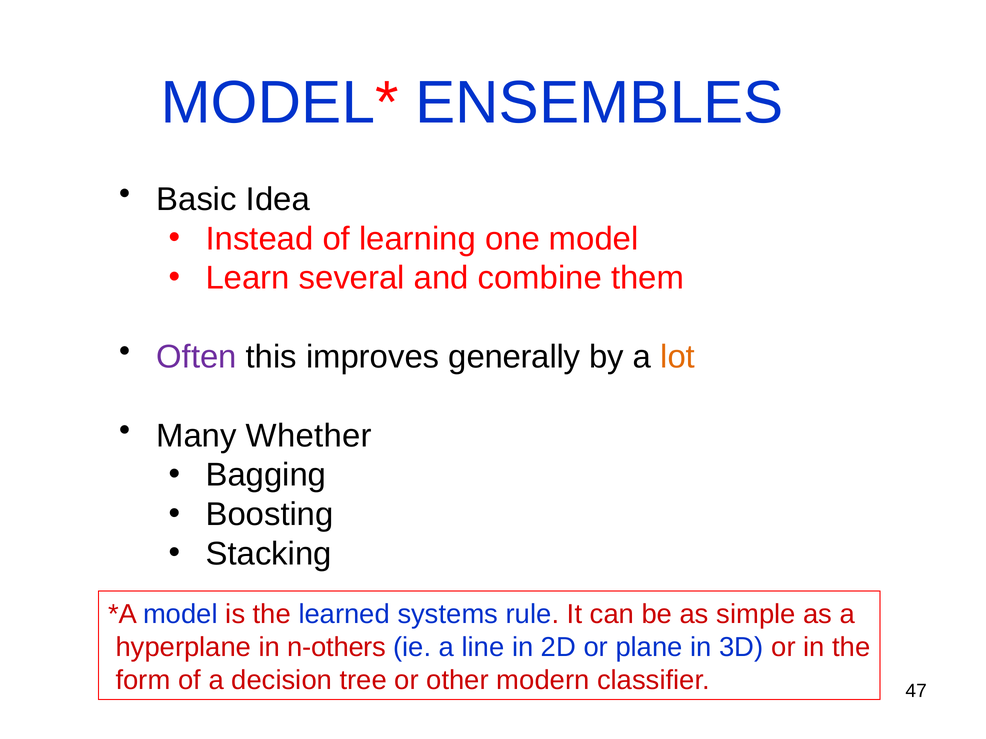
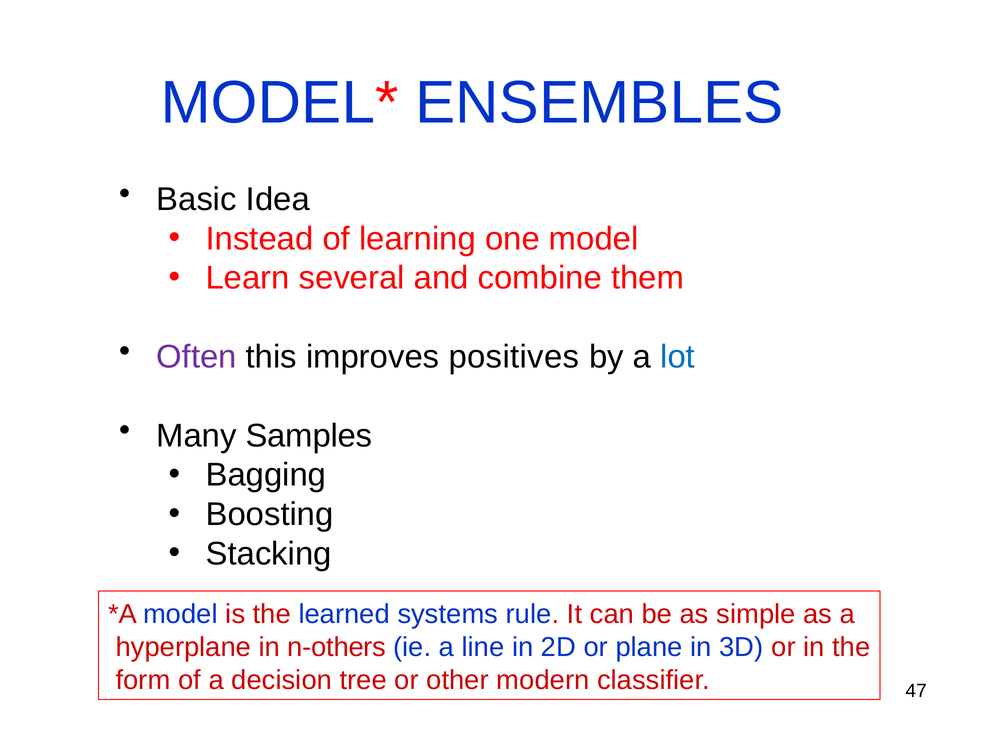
generally: generally -> positives (514, 357)
lot colour: orange -> blue (678, 357)
Whether: Whether -> Samples (309, 436)
